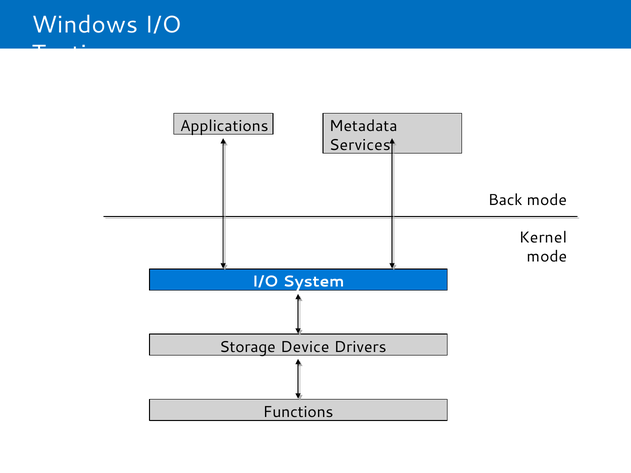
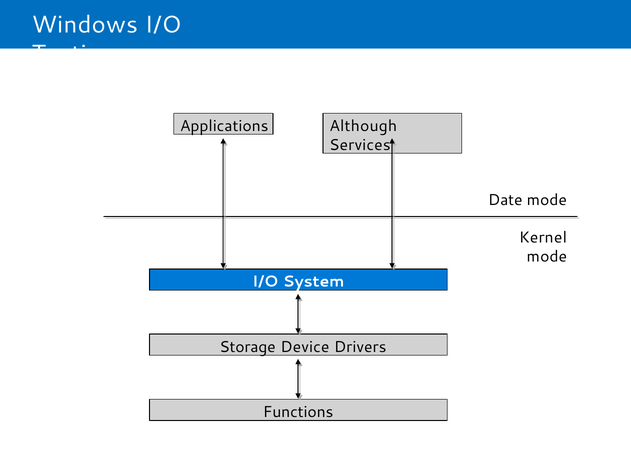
Metadata: Metadata -> Although (363, 126)
Back: Back -> Date (505, 200)
